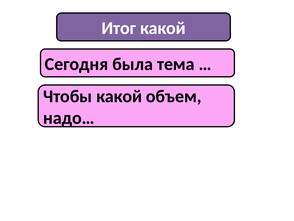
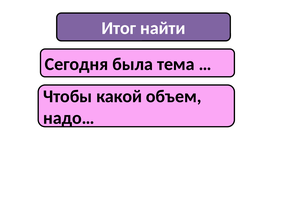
Итог какой: какой -> найти (163, 28)
